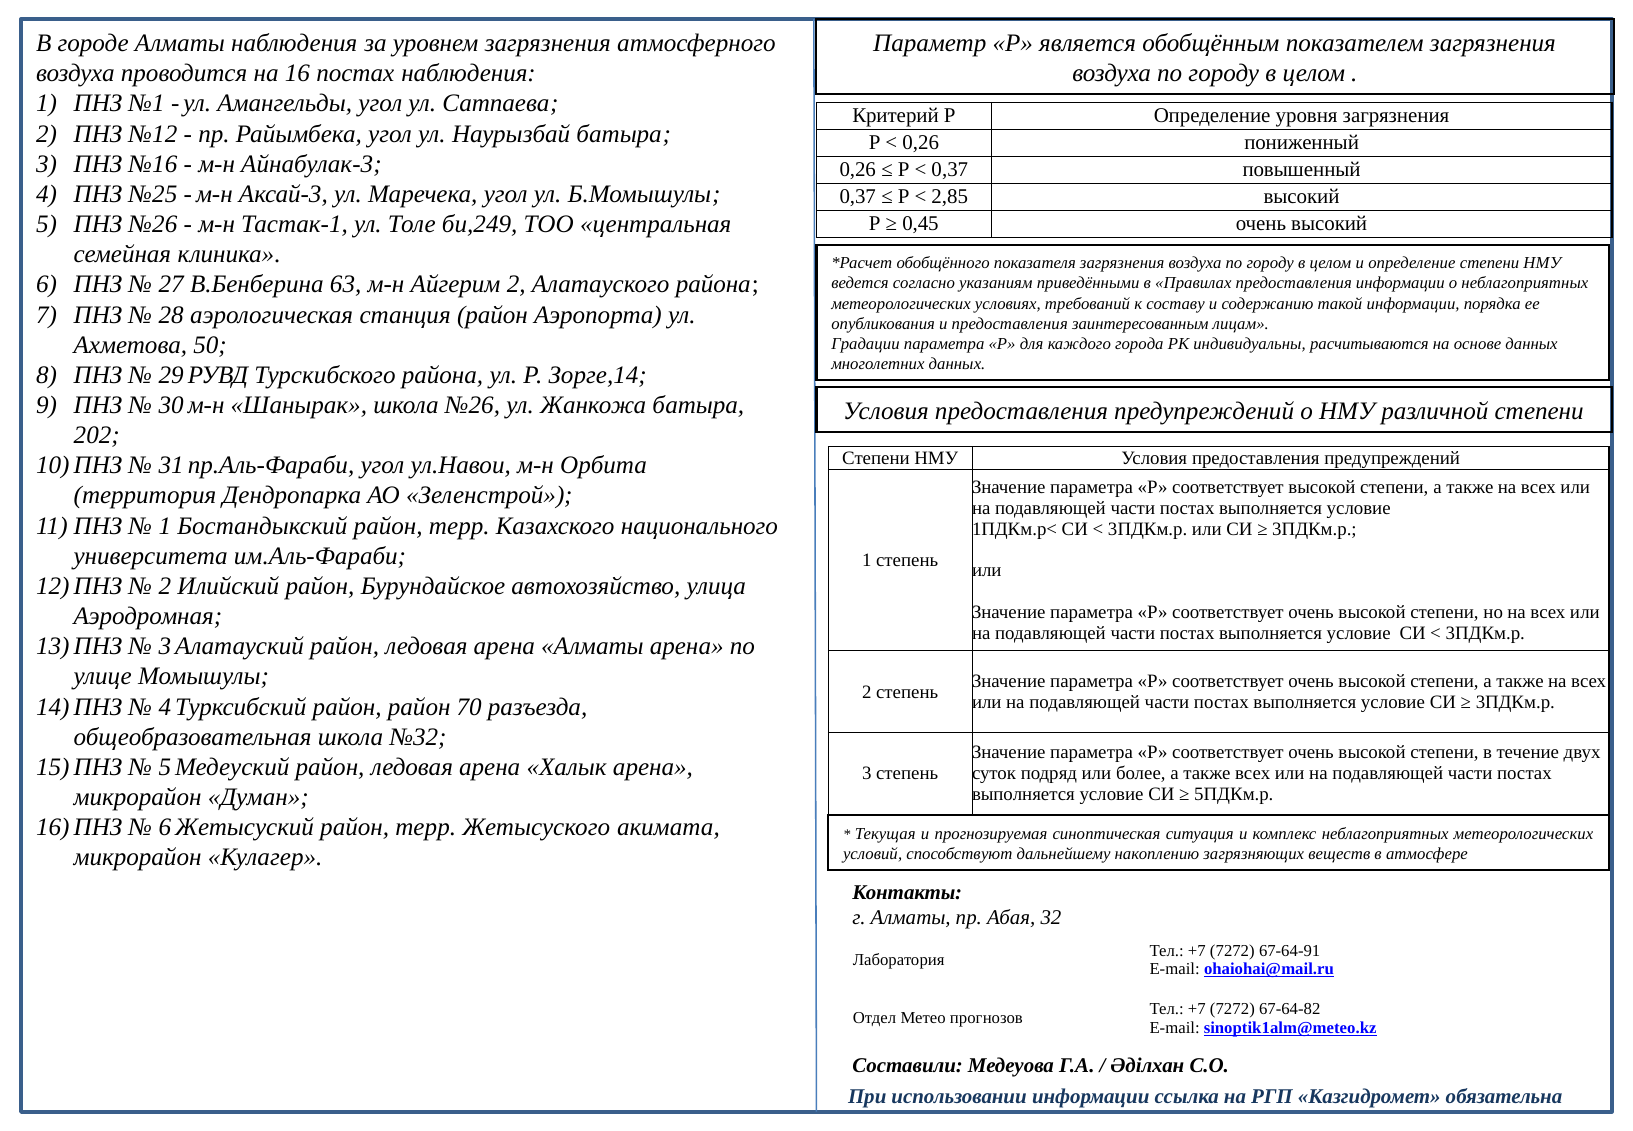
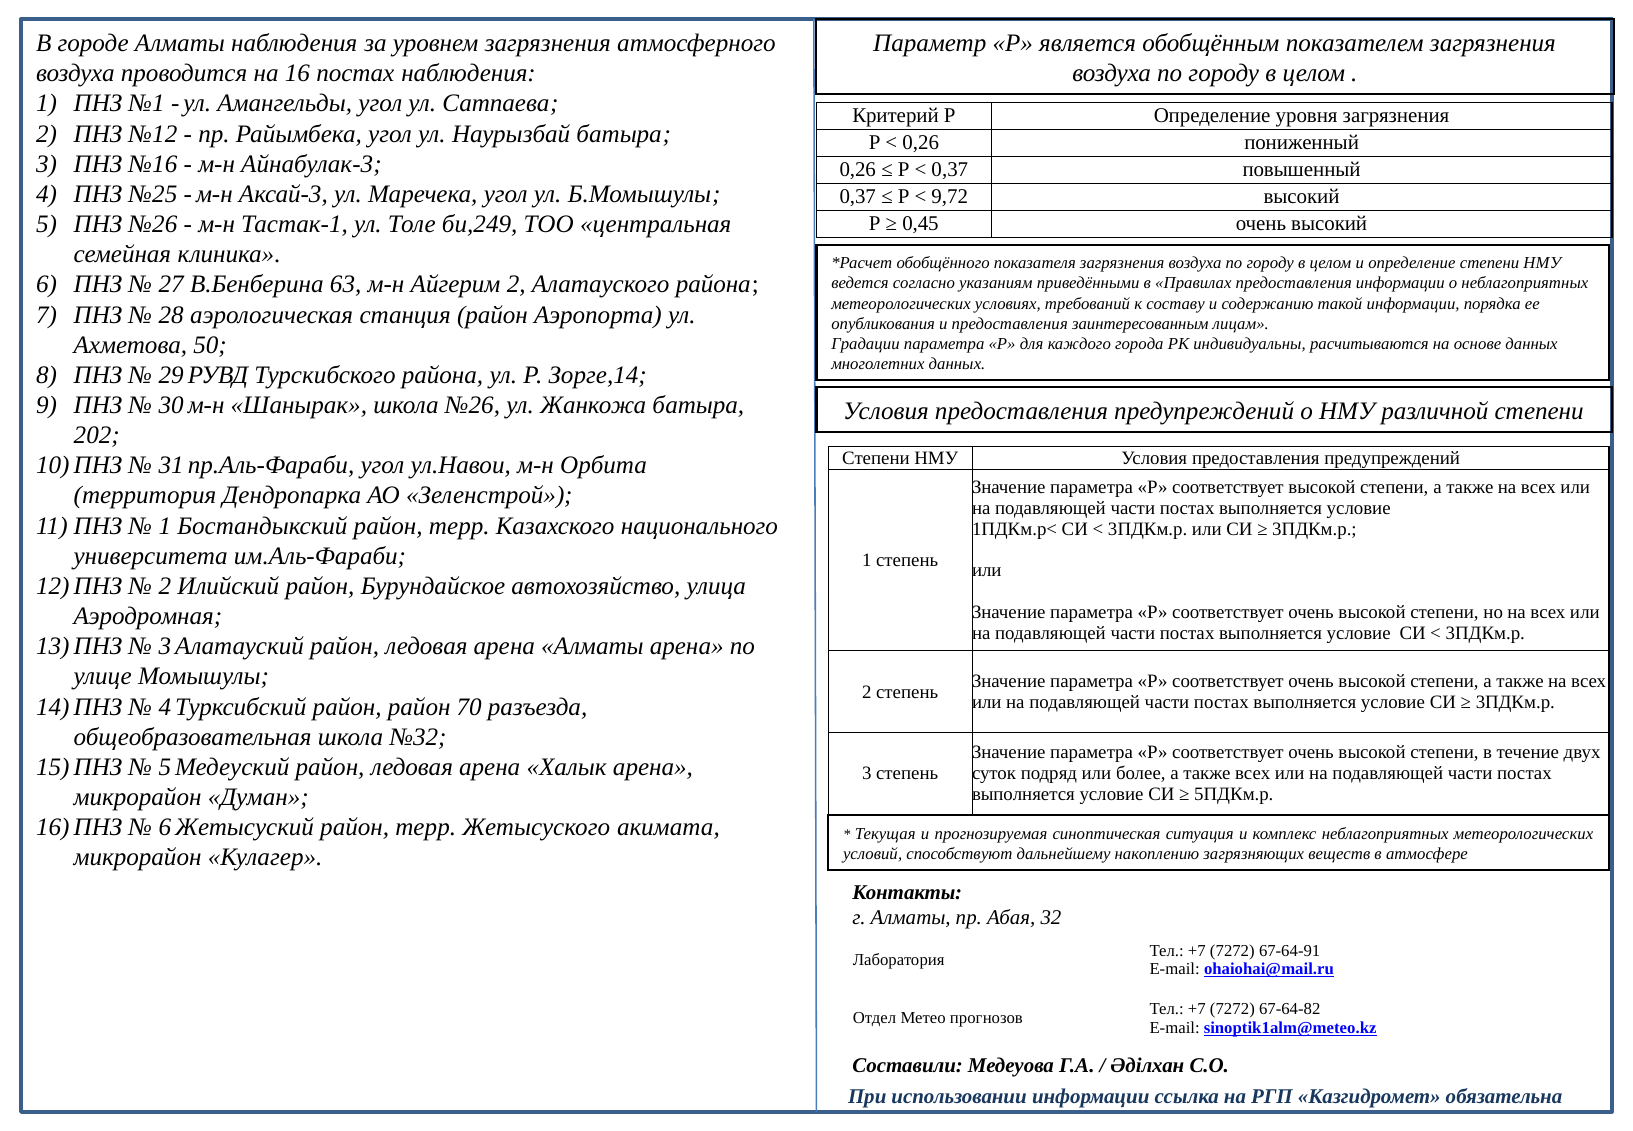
2,85: 2,85 -> 9,72 (950, 196)
